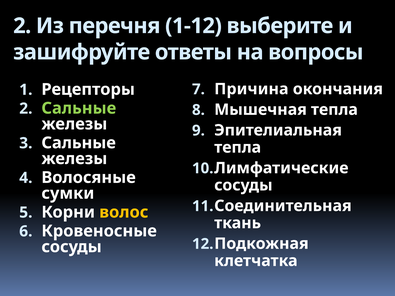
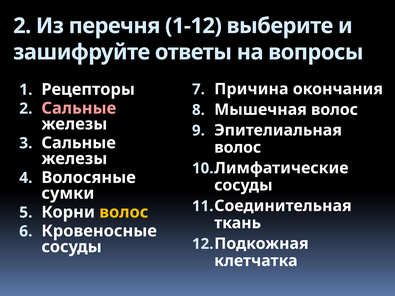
Сальные colour: light green -> pink (79, 108)
Мышечная тепла: тепла -> волос (334, 110)
тепла: тепла -> волос (238, 148)
